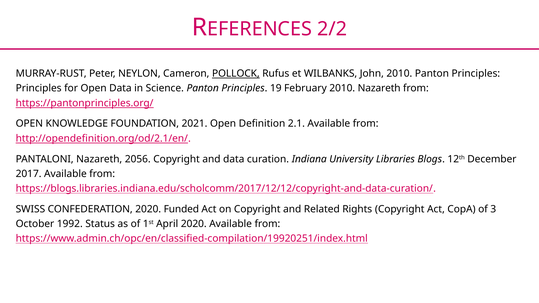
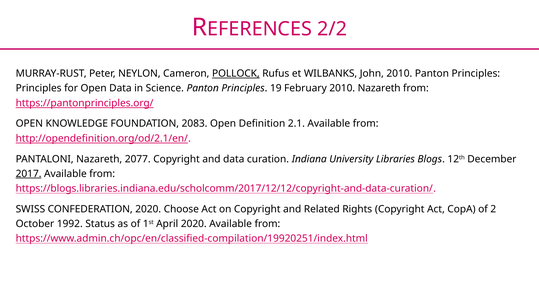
2021: 2021 -> 2083 (195, 124)
2056: 2056 -> 2077 (138, 159)
2017 underline: none -> present (29, 174)
Funded: Funded -> Choose (181, 209)
3: 3 -> 2 (493, 209)
